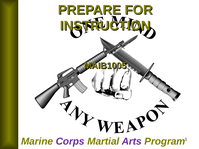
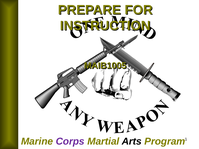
Arts colour: purple -> black (132, 142)
